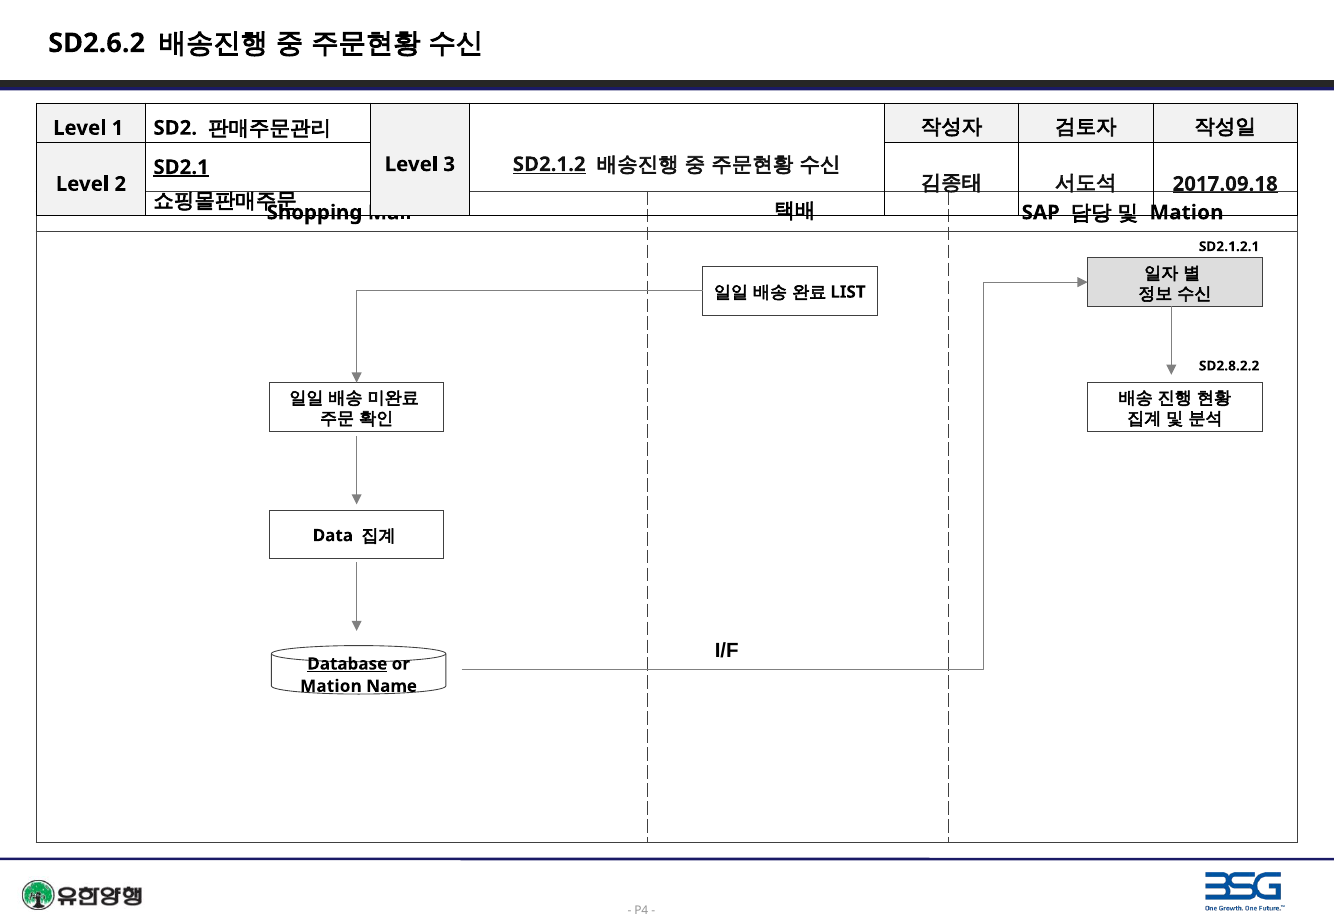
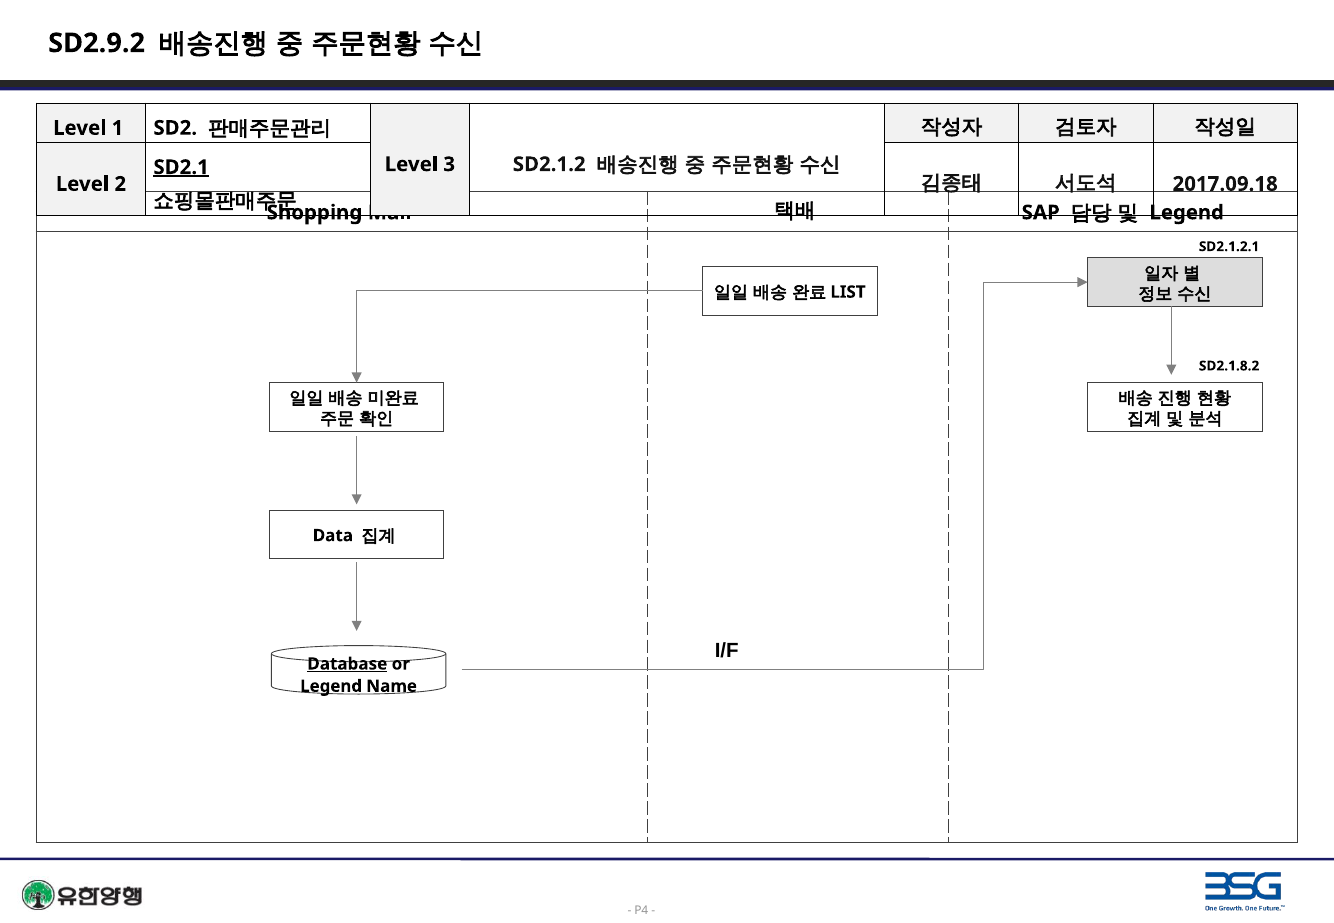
SD2.6.2: SD2.6.2 -> SD2.9.2 (97, 43)
SD2.1.2 underline: present -> none (549, 164)
2017.09.18 underline: present -> none (1225, 184)
Mation: Mation -> Legend (1187, 213)
SD2.8.2.2: SD2.8.2.2 -> SD2.1.8.2 (1229, 366)
Mation: Mation -> Legend (331, 687)
